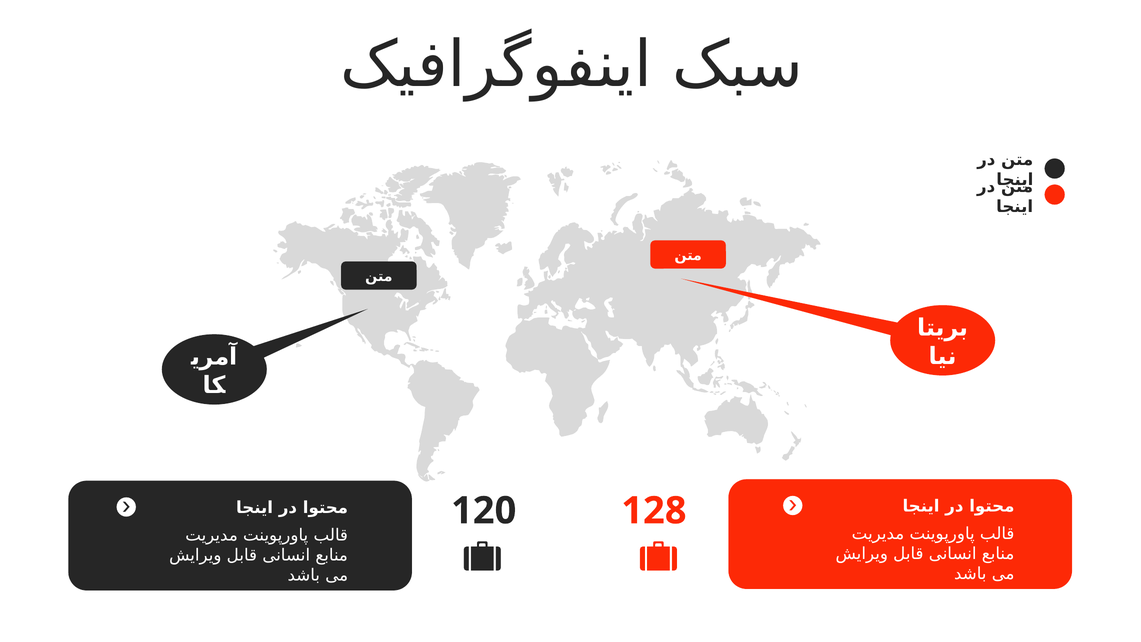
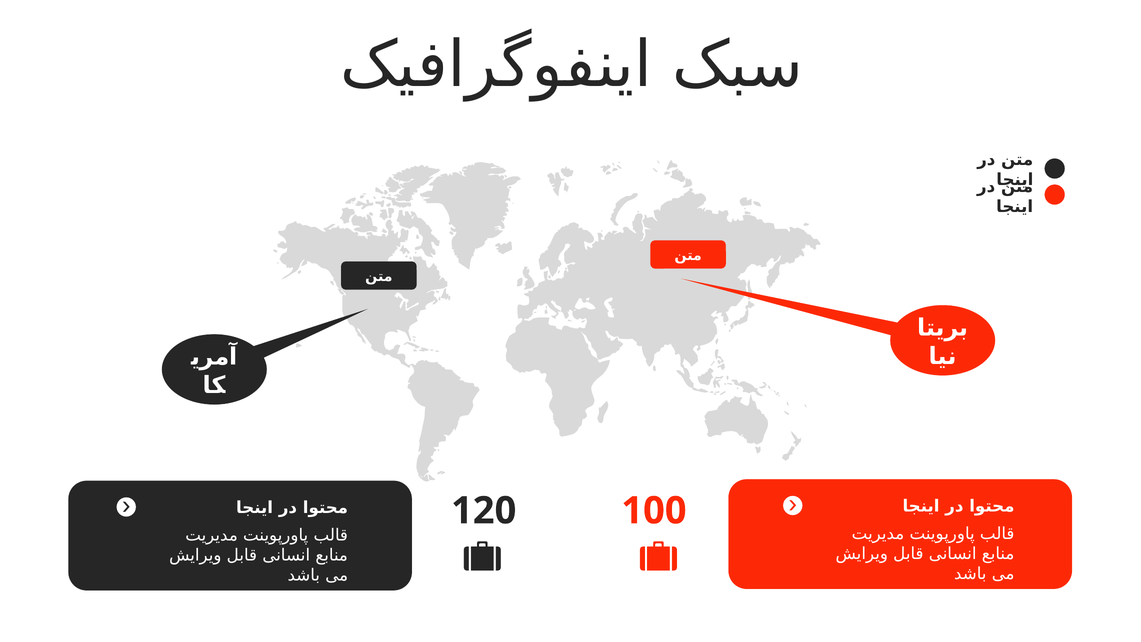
128: 128 -> 100 (654, 511)
